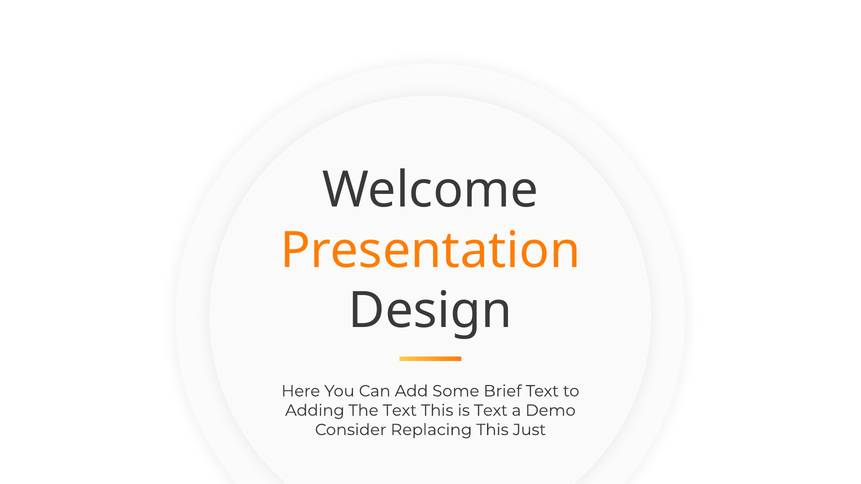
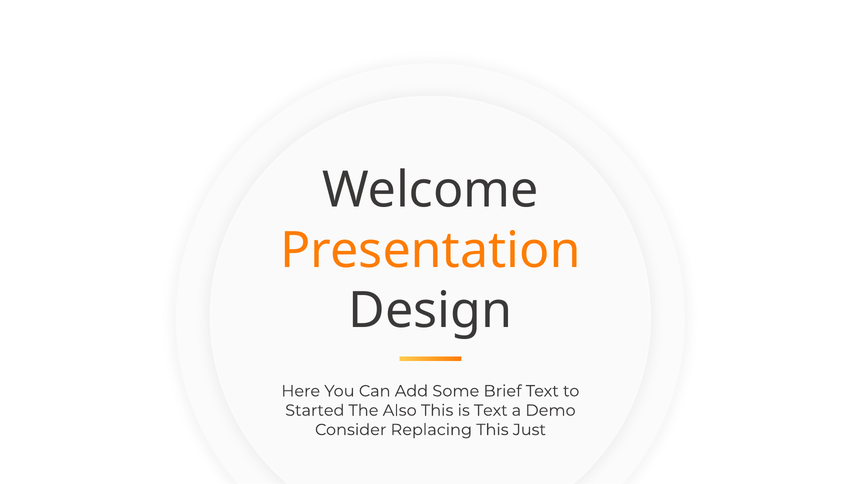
Adding: Adding -> Started (315, 411)
The Text: Text -> Also (400, 411)
